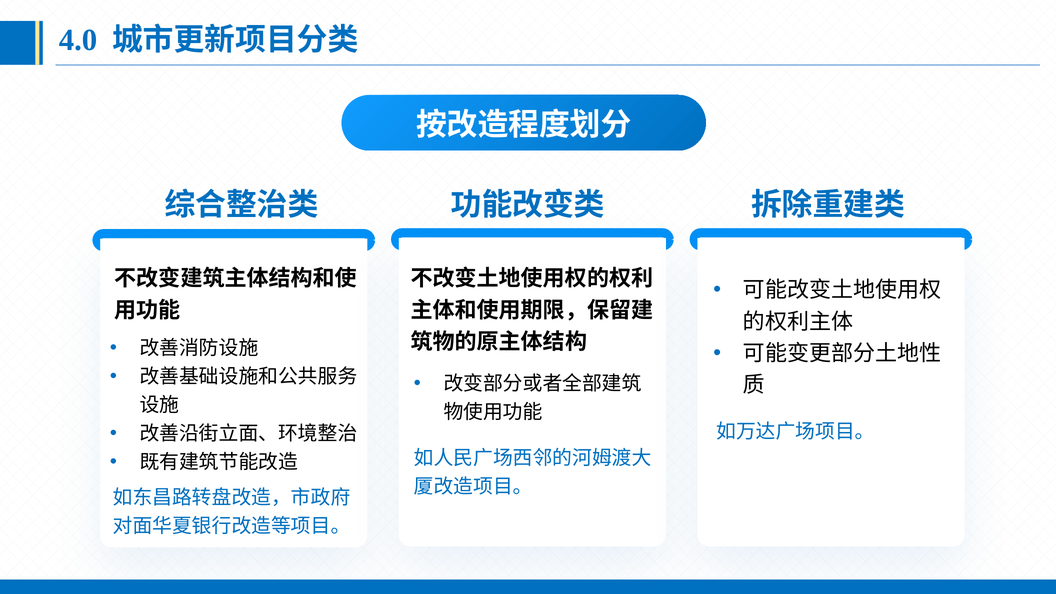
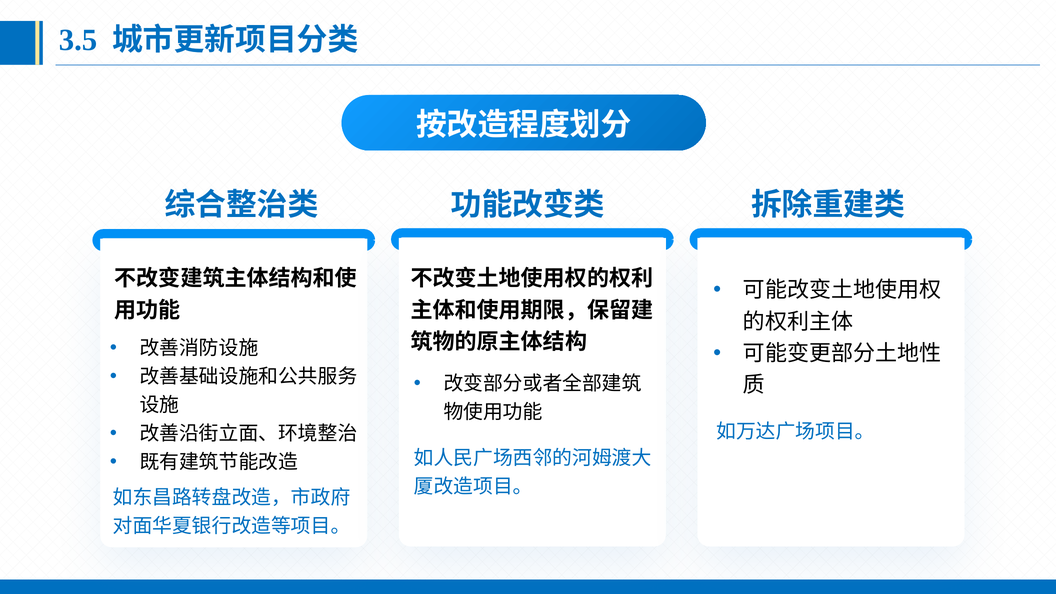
4.0: 4.0 -> 3.5 (78, 40)
